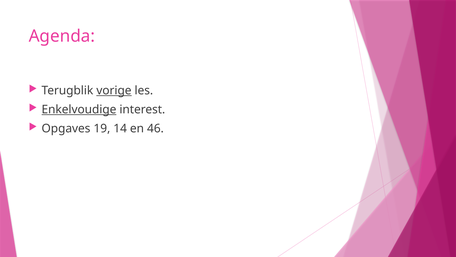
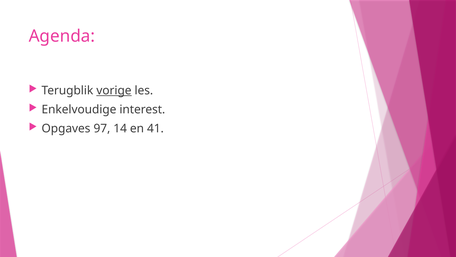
Enkelvoudige underline: present -> none (79, 109)
19: 19 -> 97 (102, 128)
46: 46 -> 41 (155, 128)
